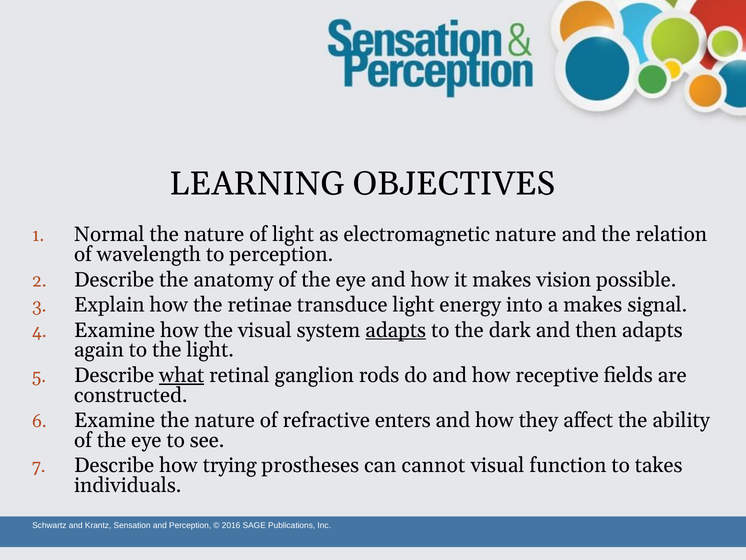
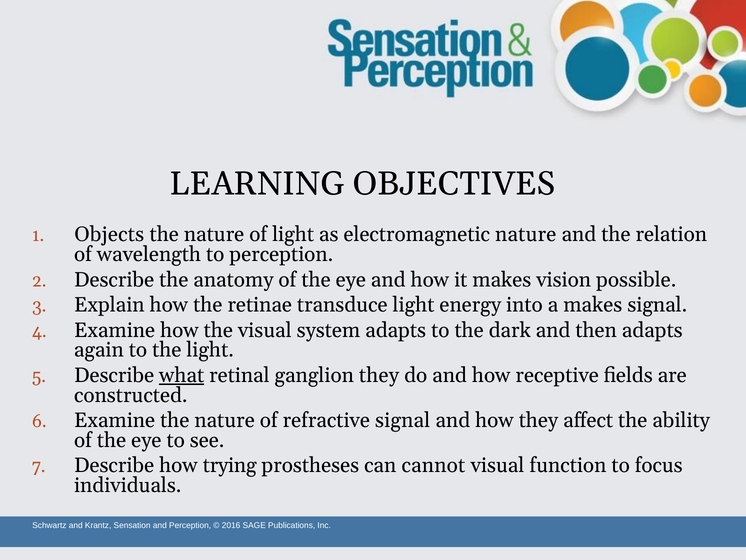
Normal: Normal -> Objects (109, 234)
adapts underline: present -> none (396, 330)
ganglion rods: rods -> they (379, 375)
refractive enters: enters -> signal (403, 420)
takes: takes -> focus (659, 465)
